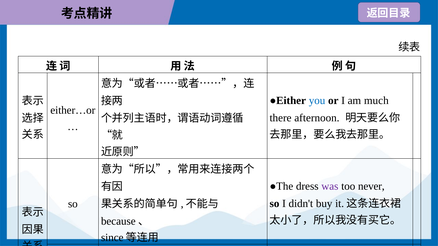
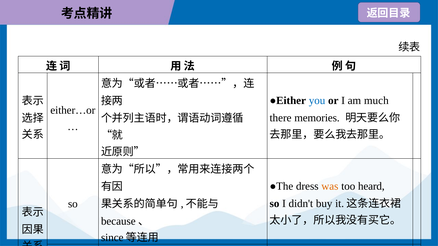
afternoon: afternoon -> memories (317, 118)
was colour: purple -> orange (330, 187)
never: never -> heard (371, 187)
